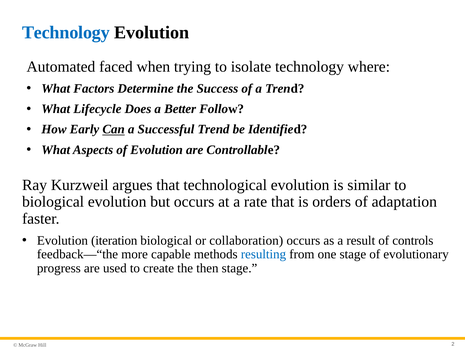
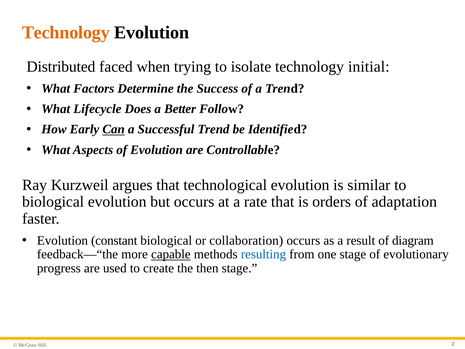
Technology colour: blue -> orange (66, 33)
Automated: Automated -> Distributed (61, 67)
where: where -> initial (369, 67)
iteration: iteration -> constant (114, 240)
controls: controls -> diagram (413, 240)
capable underline: none -> present (171, 254)
